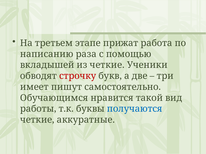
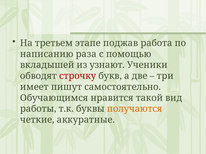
прижат: прижат -> поджав (121, 43)
из четкие: четкие -> узнают (107, 65)
получаются colour: blue -> orange (135, 109)
